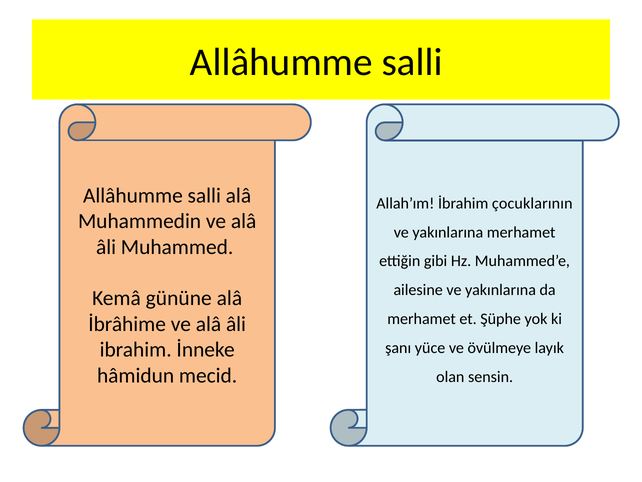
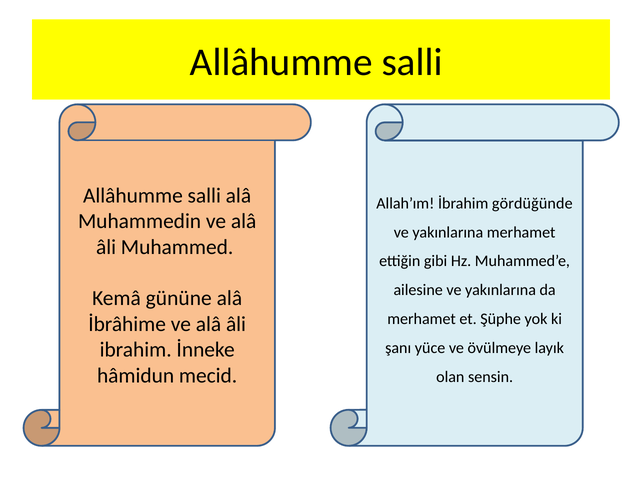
çocuklarının: çocuklarının -> gördüğünde (532, 203)
